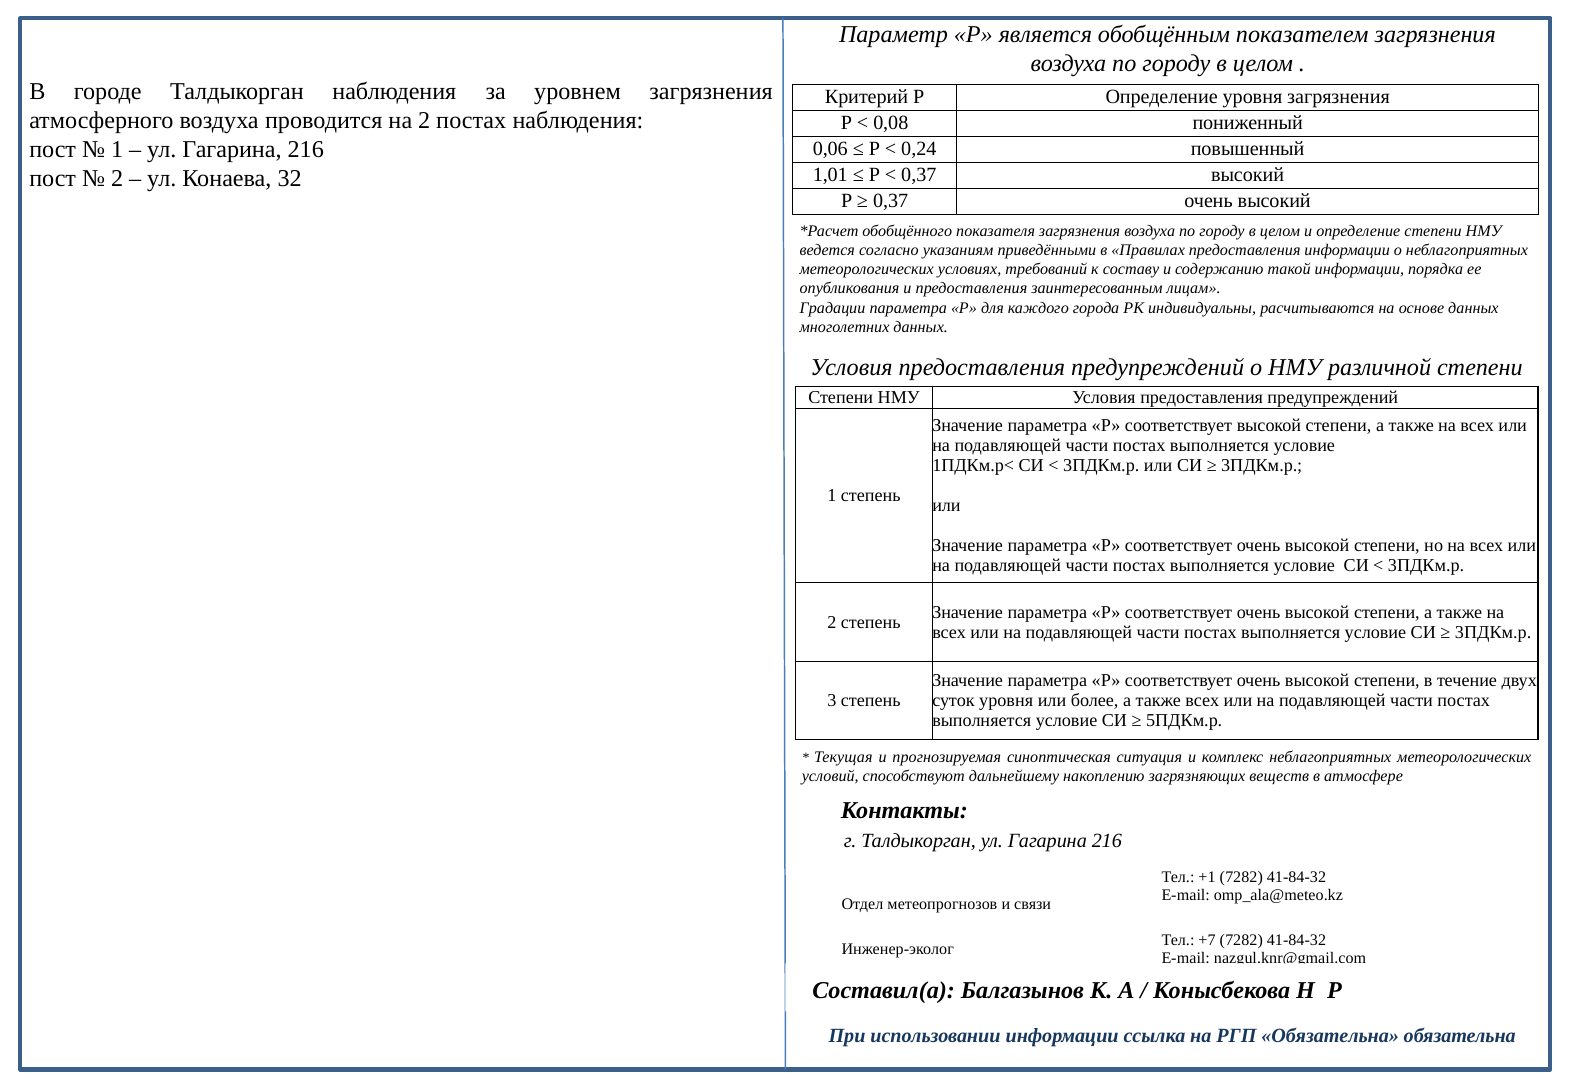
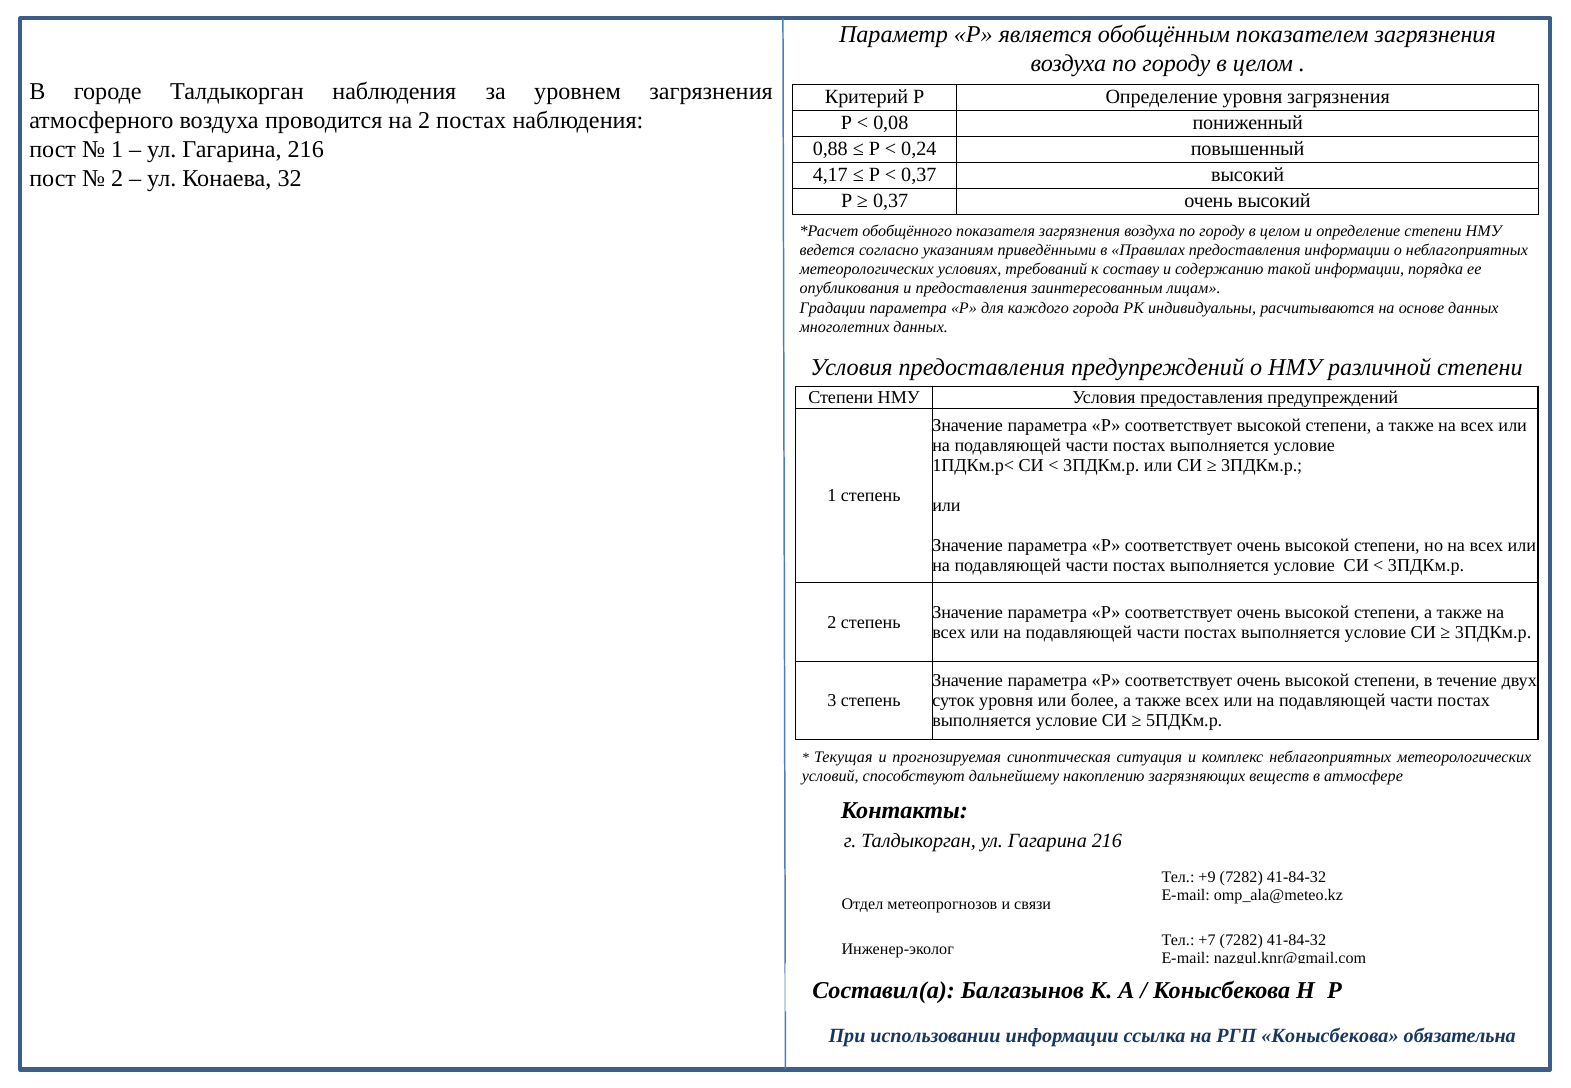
0,06: 0,06 -> 0,88 (830, 149)
1,01: 1,01 -> 4,17 (830, 175)
+1: +1 -> +9 (1207, 877)
РГП Обязательна: Обязательна -> Конысбекова (1330, 1036)
